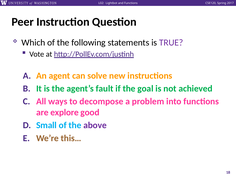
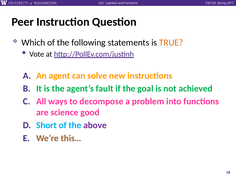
TRUE colour: purple -> orange (171, 42)
explore: explore -> science (64, 112)
Small: Small -> Short (46, 125)
